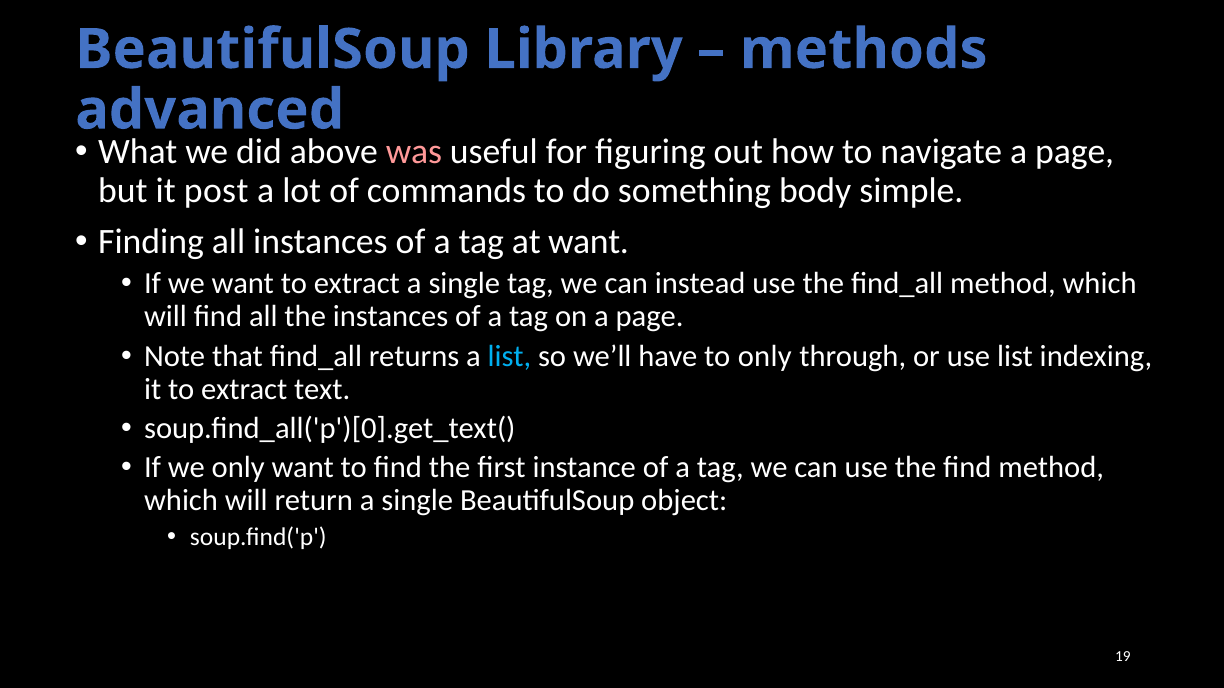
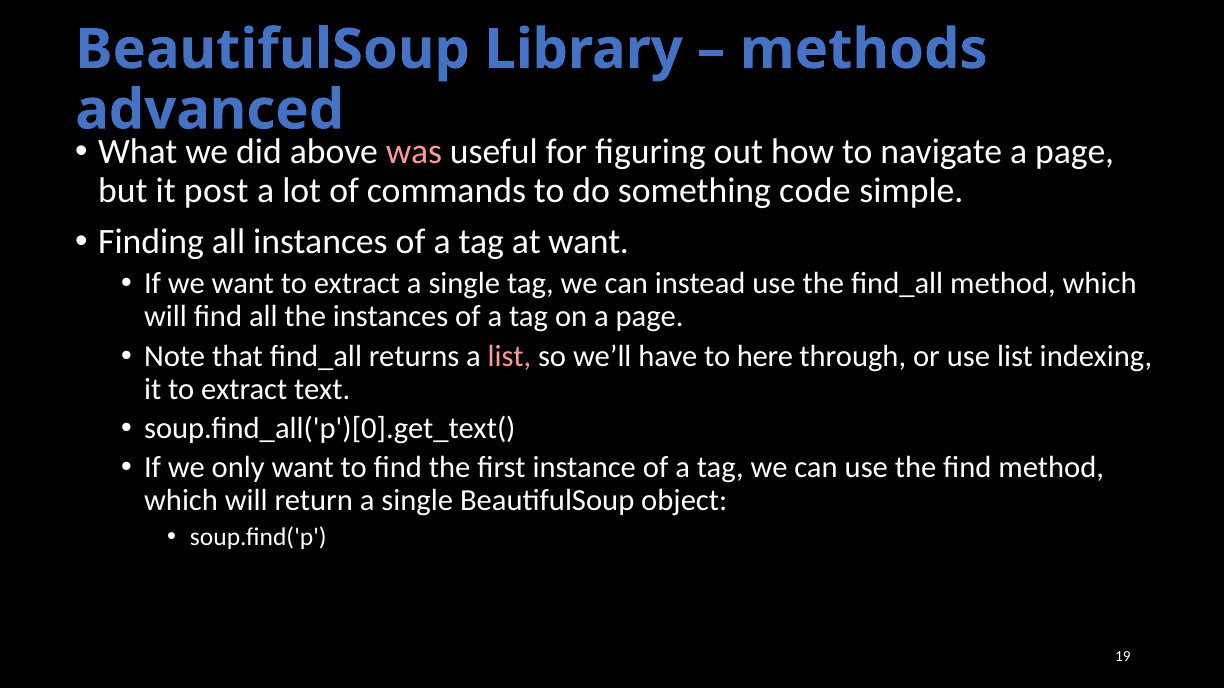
body: body -> code (815, 191)
list colour: light blue -> pink (509, 356)
to only: only -> here (765, 356)
